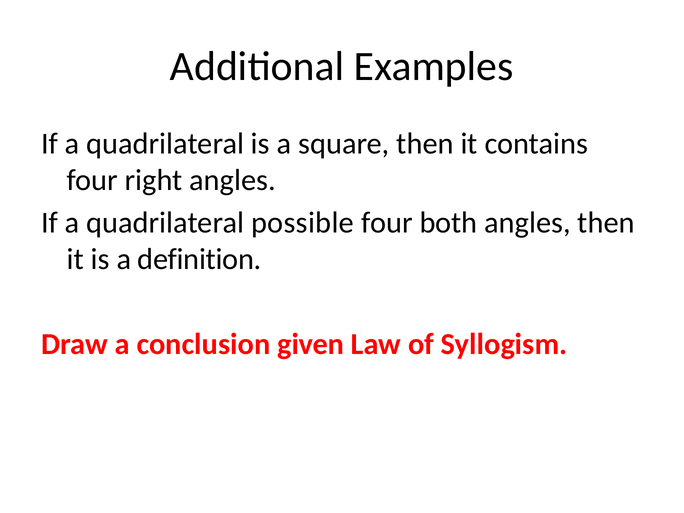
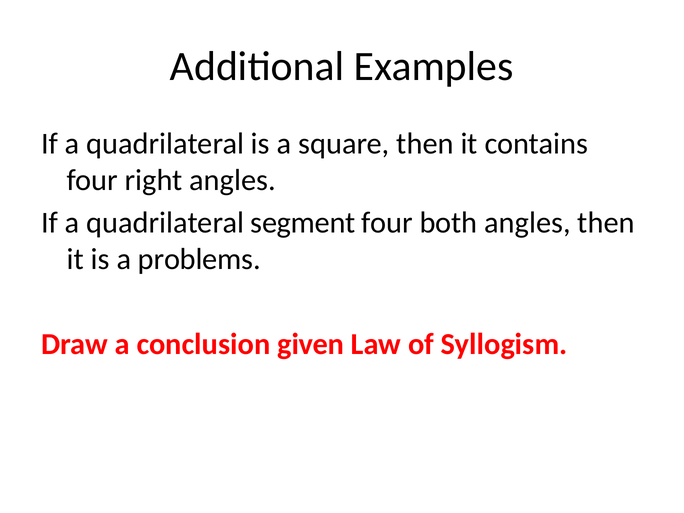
possible: possible -> segment (303, 223)
definition: definition -> problems (199, 259)
